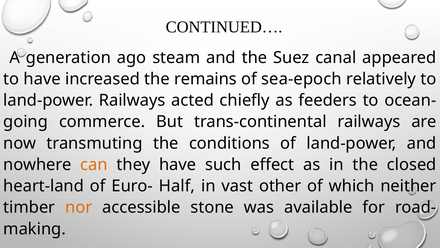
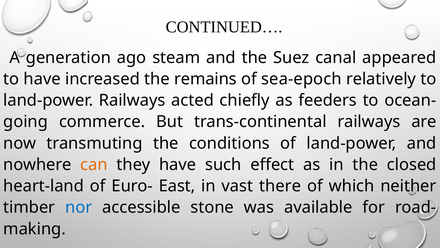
Half: Half -> East (177, 186)
other: other -> there (280, 186)
nor colour: orange -> blue (79, 207)
